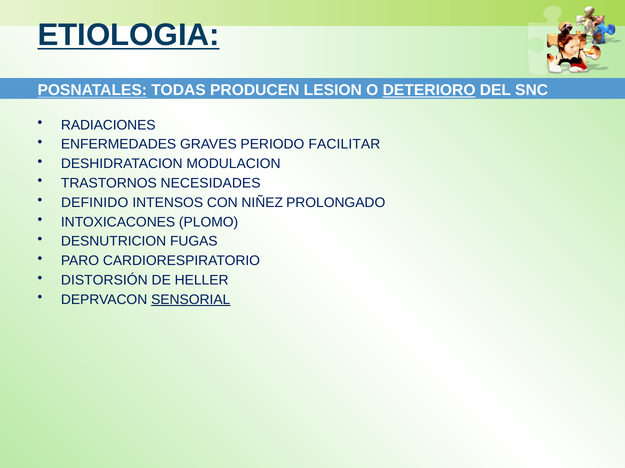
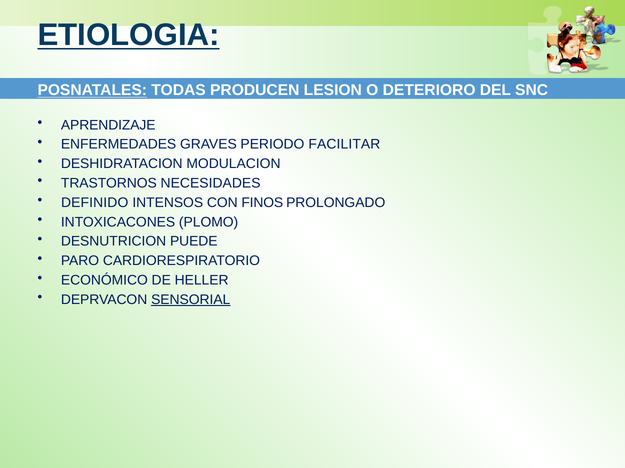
DETERIORO underline: present -> none (429, 90)
RADIACIONES: RADIACIONES -> APRENDIZAJE (108, 125)
NIÑEZ: NIÑEZ -> FINOS (262, 203)
FUGAS: FUGAS -> PUEDE (194, 242)
DISTORSIÓN: DISTORSIÓN -> ECONÓMICO (104, 281)
